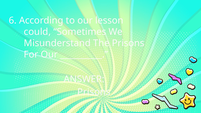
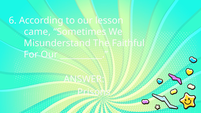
could: could -> came (37, 32)
The Prisons: Prisons -> Faithful (128, 43)
